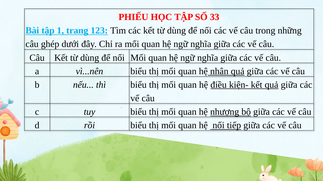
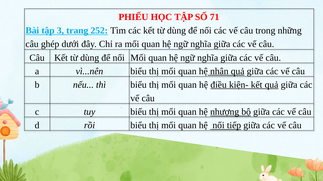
33: 33 -> 71 (215, 17)
1: 1 -> 3 (60, 31)
123: 123 -> 252 (99, 31)
